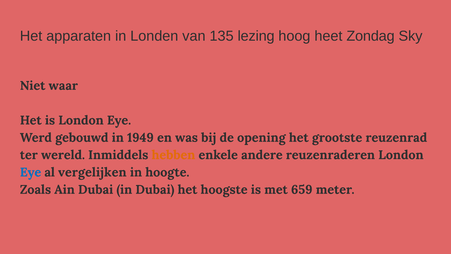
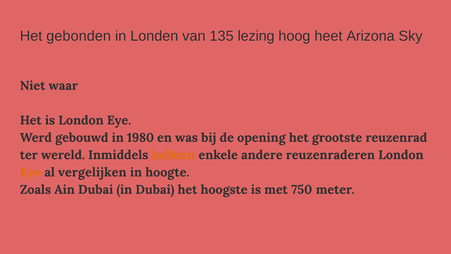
apparaten: apparaten -> gebonden (79, 36)
Zondag: Zondag -> Arizona (371, 36)
1949: 1949 -> 1980 (140, 137)
Eye colour: blue -> orange (31, 172)
659: 659 -> 750 (302, 189)
